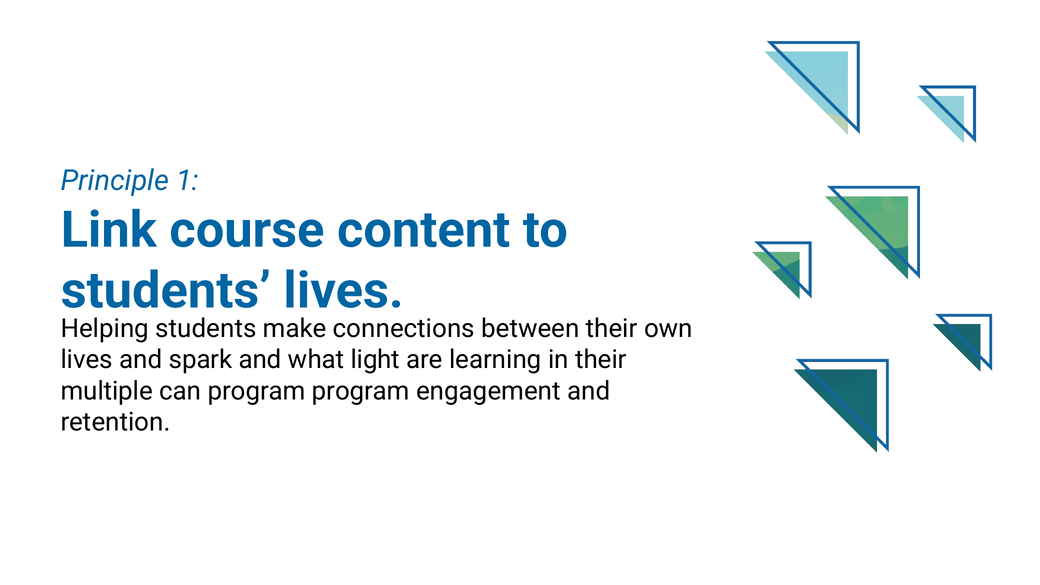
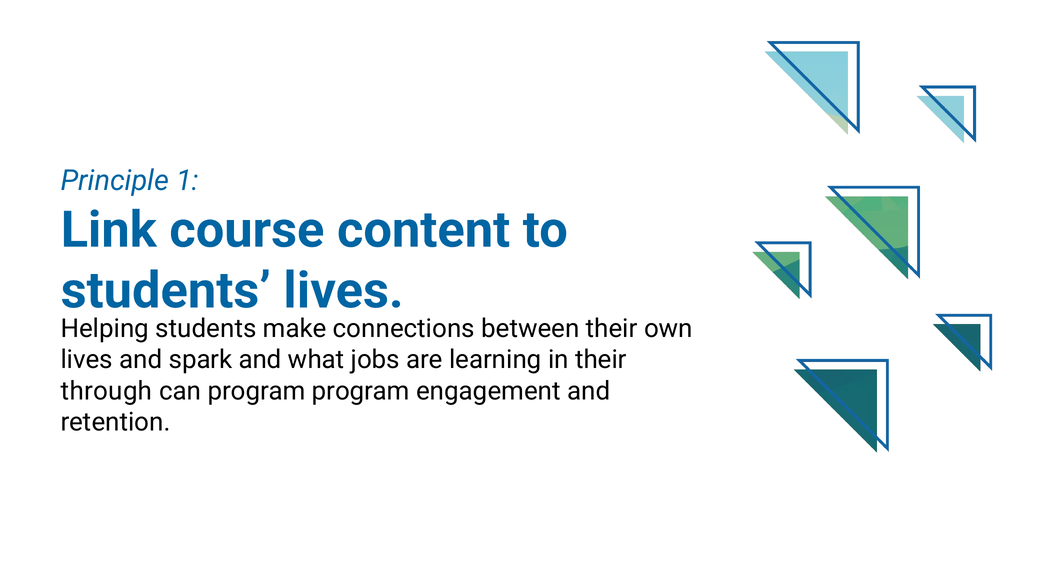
light: light -> jobs (375, 360)
multiple: multiple -> through (107, 391)
